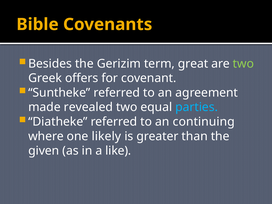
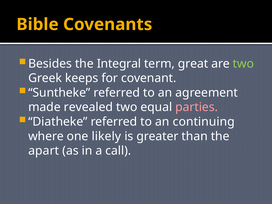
Gerizim: Gerizim -> Integral (119, 64)
offers: offers -> keeps (82, 78)
parties colour: light blue -> pink (197, 107)
given: given -> apart (44, 151)
like: like -> call (118, 151)
